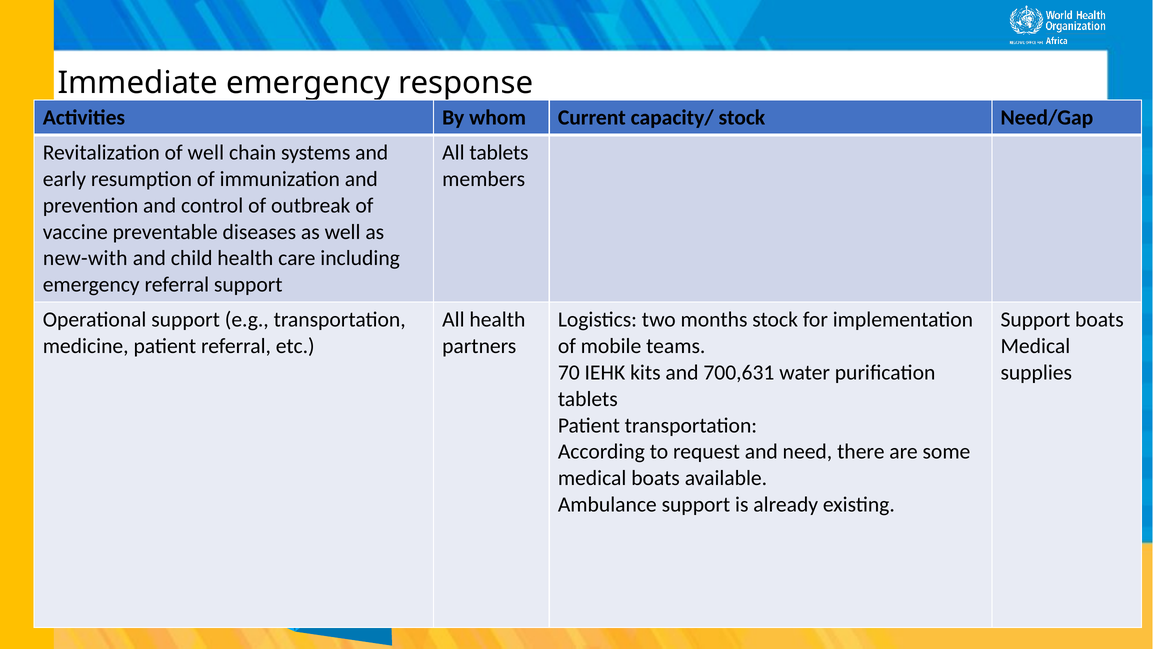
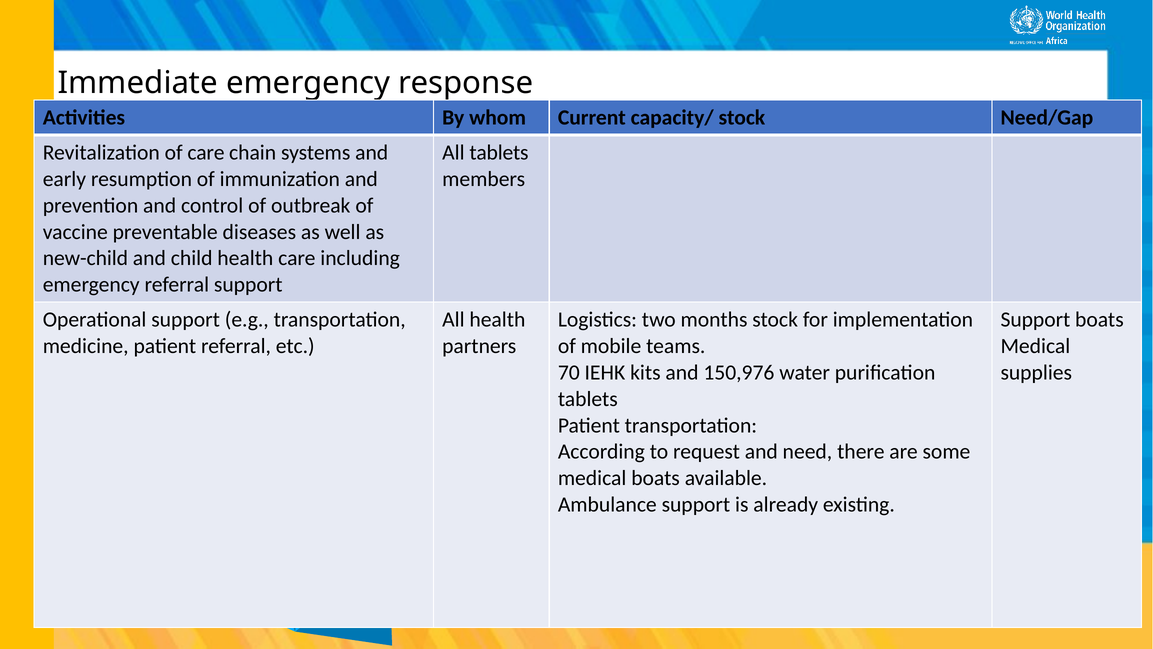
of well: well -> care (206, 153)
new-with: new-with -> new-child (85, 258)
700,631: 700,631 -> 150,976 (739, 372)
